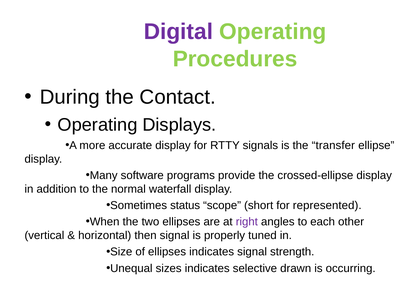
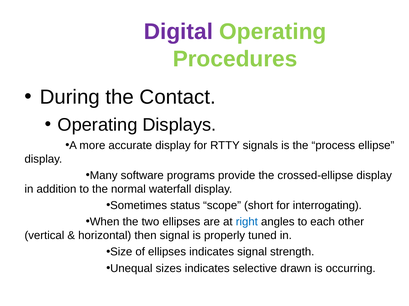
transfer: transfer -> process (333, 146)
represented: represented -> interrogating (327, 206)
right colour: purple -> blue (247, 222)
